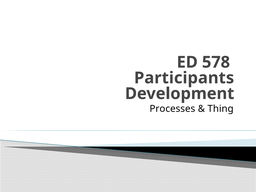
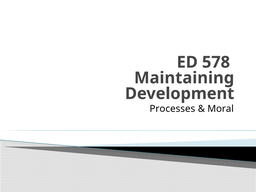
Participants: Participants -> Maintaining (184, 78)
Thing: Thing -> Moral (221, 109)
